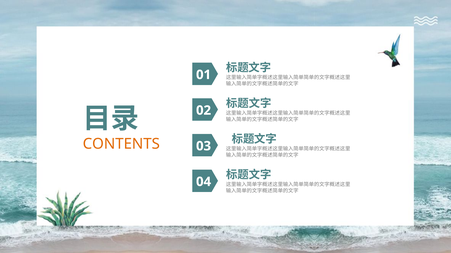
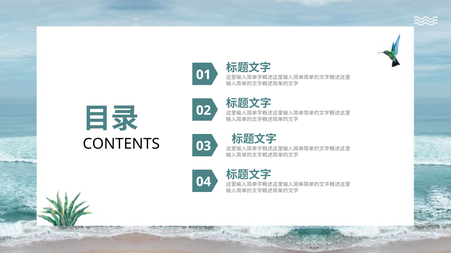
CONTENTS colour: orange -> black (121, 144)
